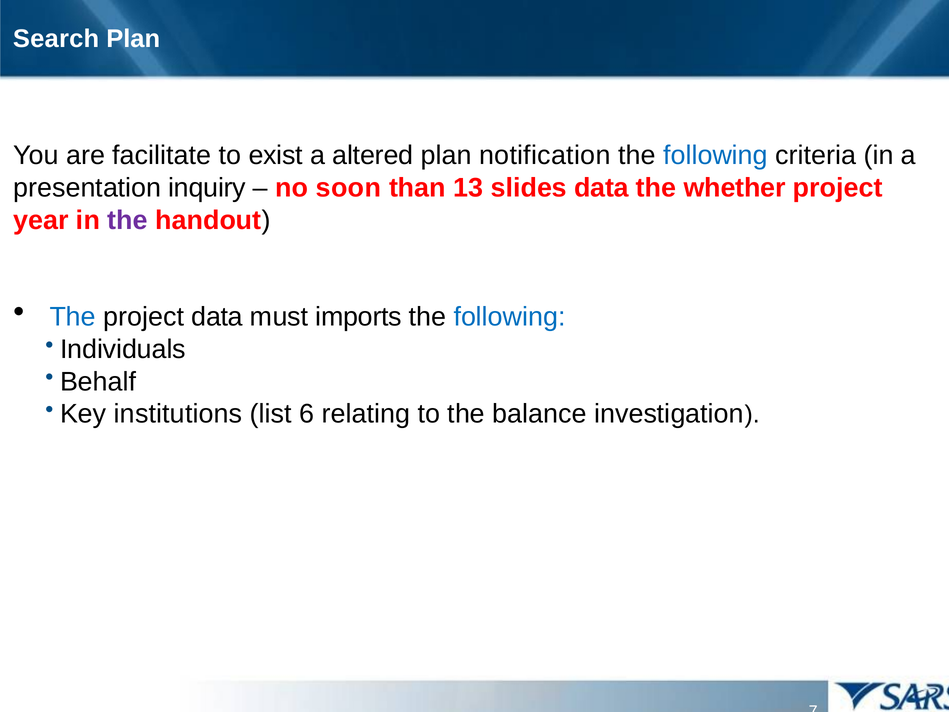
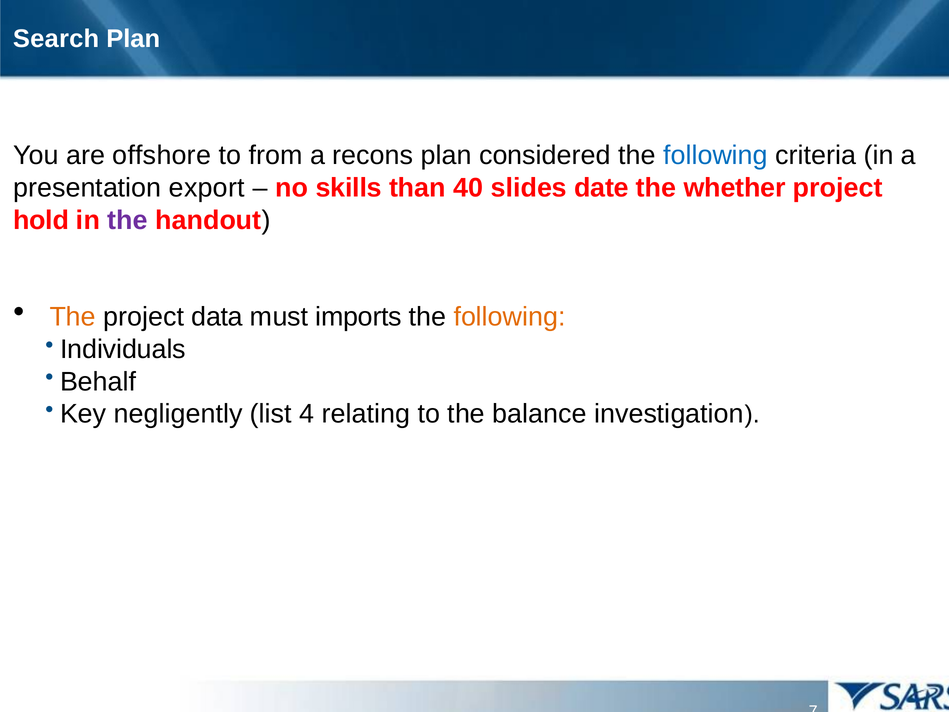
facilitate: facilitate -> offshore (162, 156)
exist: exist -> from (276, 156)
altered: altered -> recons (373, 156)
notification: notification -> considered (545, 156)
inquiry: inquiry -> export (207, 188)
soon: soon -> skills (349, 188)
13: 13 -> 40 (468, 188)
slides data: data -> date (602, 188)
year: year -> hold (41, 220)
The colour: blue -> orange (73, 317)
following colour: blue -> orange (510, 317)
institutions: institutions -> negligently (178, 414)
6: 6 -> 4 (307, 414)
